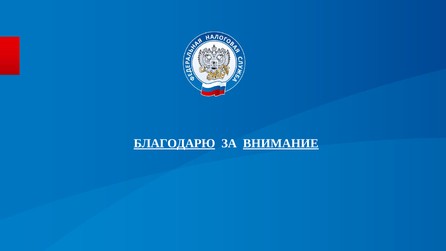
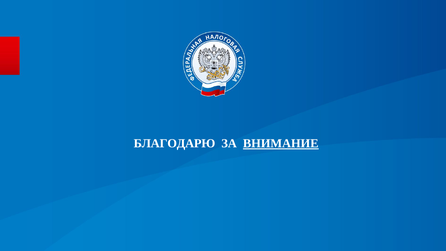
БЛАГОДАРЮ underline: present -> none (174, 143)
